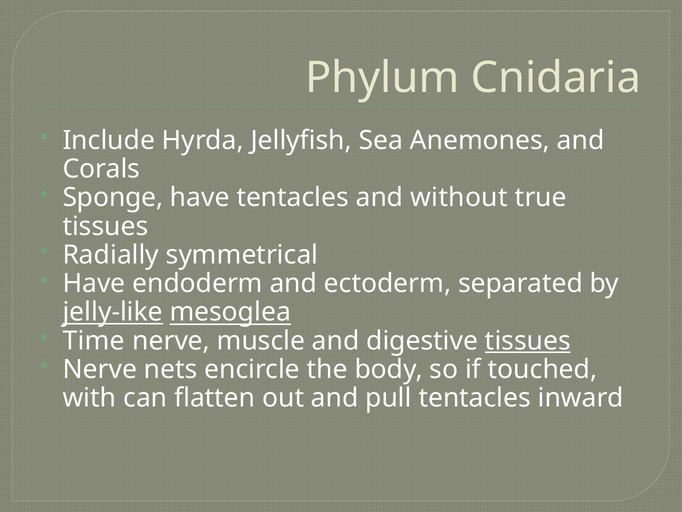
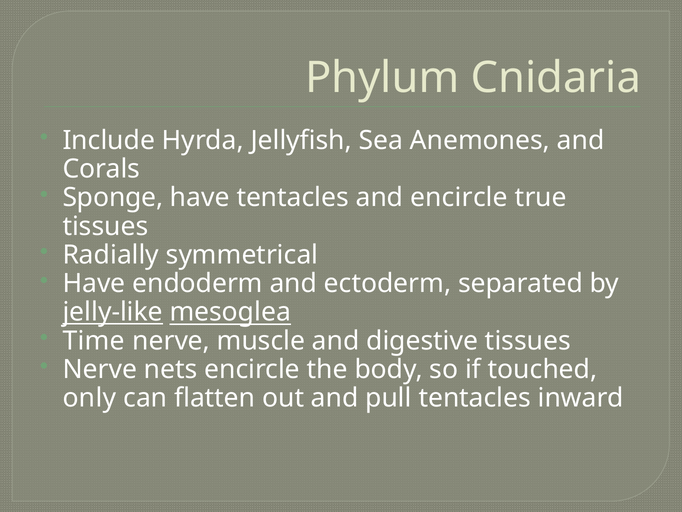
and without: without -> encircle (459, 197)
tissues underline: present -> none (528, 340)
with: with -> only (89, 398)
